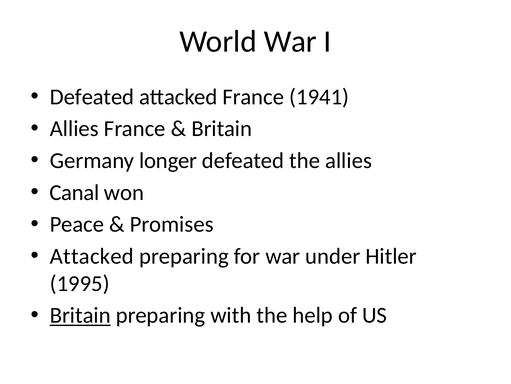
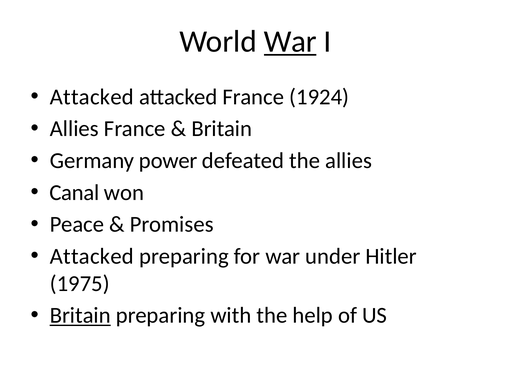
War underline: none -> present (290, 41)
Defeated: Defeated -> Attacked (92, 97)
1941: 1941 -> 1924 (319, 97)
longer: longer -> power (168, 160)
1995: 1995 -> 1975 (80, 283)
